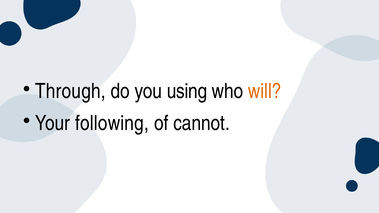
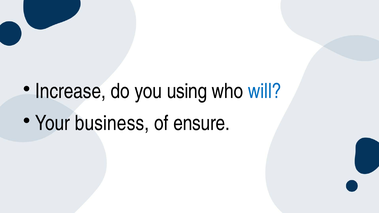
Through: Through -> Increase (71, 91)
will colour: orange -> blue (265, 91)
following: following -> business (112, 123)
cannot: cannot -> ensure (202, 123)
